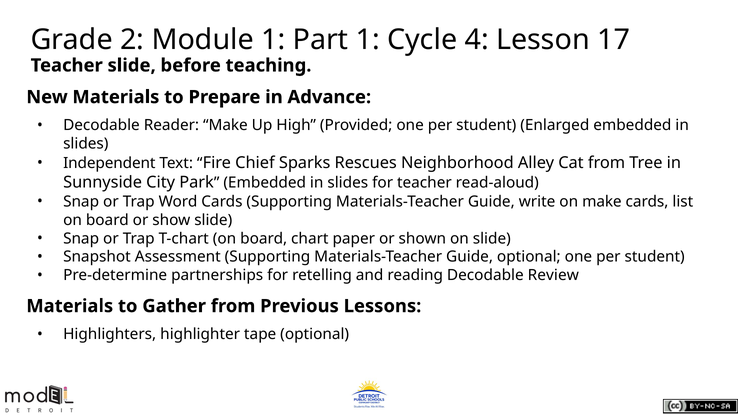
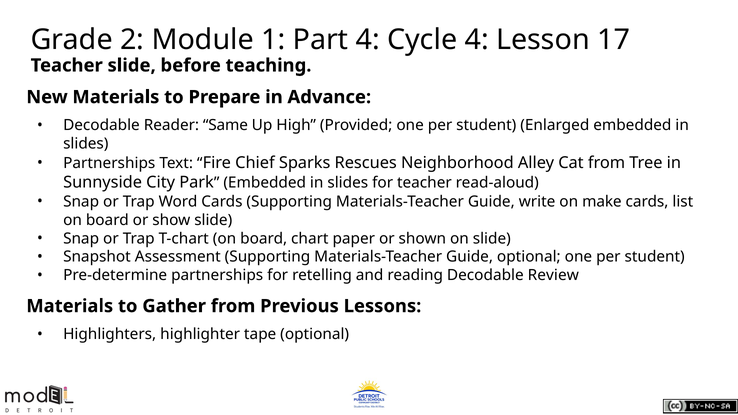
Part 1: 1 -> 4 (368, 40)
Reader Make: Make -> Same (225, 125)
Independent: Independent -> Partnerships (109, 163)
